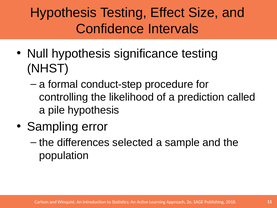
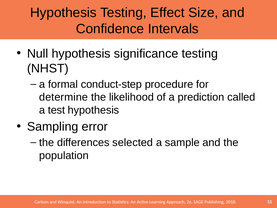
controlling: controlling -> determine (64, 97)
pile: pile -> test (56, 110)
